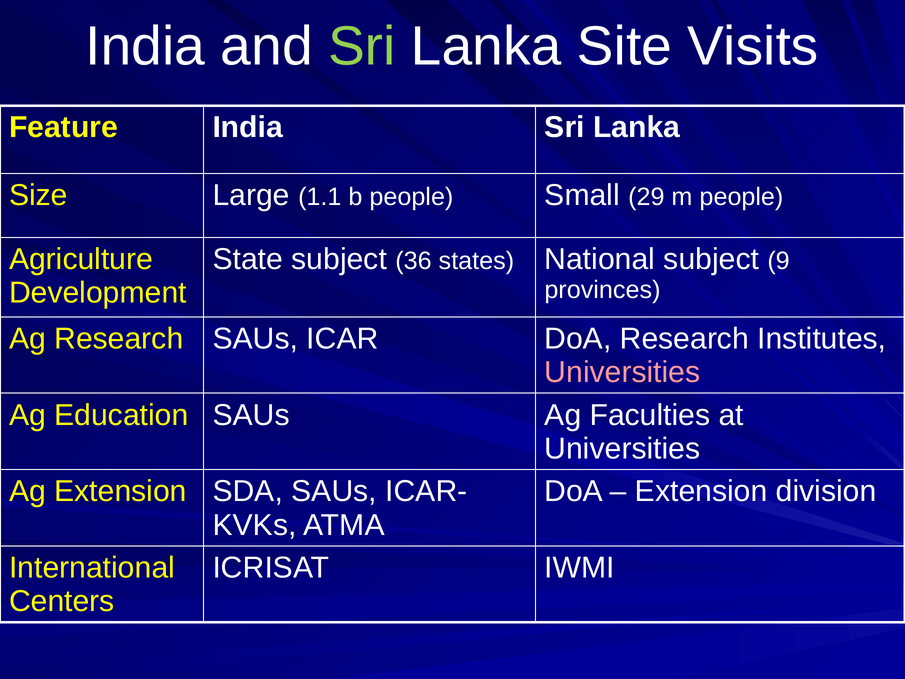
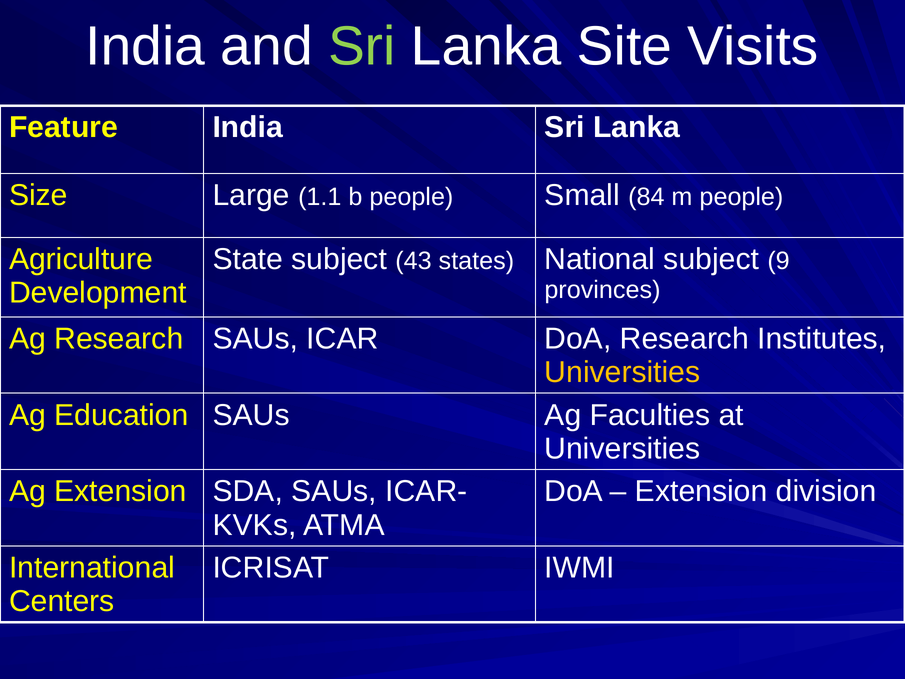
29: 29 -> 84 (646, 197)
36: 36 -> 43 (414, 261)
Universities colour: pink -> yellow (622, 372)
